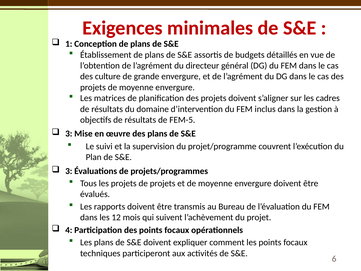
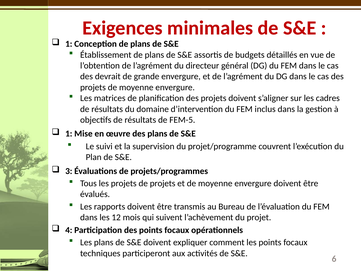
culture: culture -> devrait (108, 76)
3: 3 -> 1 (69, 134)
